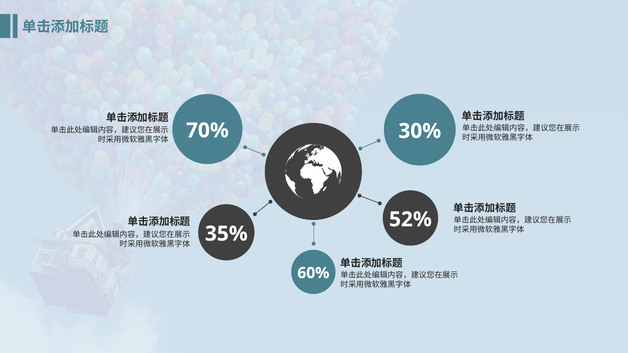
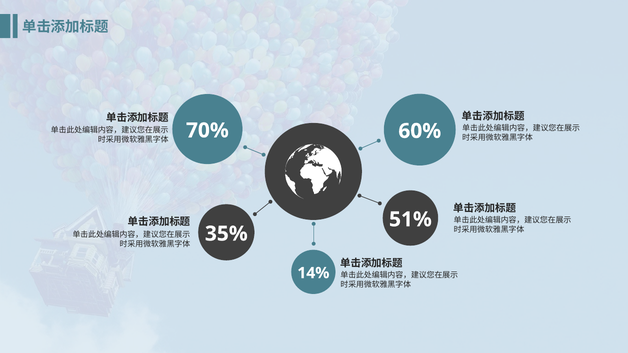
30%: 30% -> 60% (420, 131)
52%: 52% -> 51% (410, 220)
60%: 60% -> 14% (313, 273)
